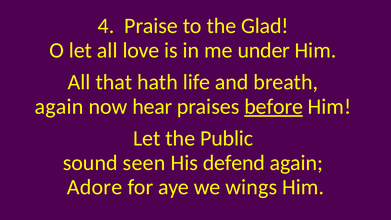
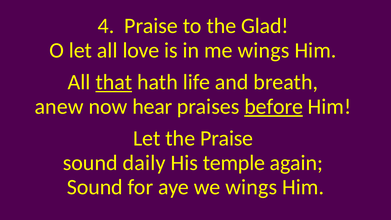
me under: under -> wings (264, 50)
that underline: none -> present (114, 82)
again: again -> anew (59, 107)
the Public: Public -> Praise (227, 138)
seen: seen -> daily (144, 163)
defend: defend -> temple (234, 163)
Adore: Adore -> Sound (95, 187)
